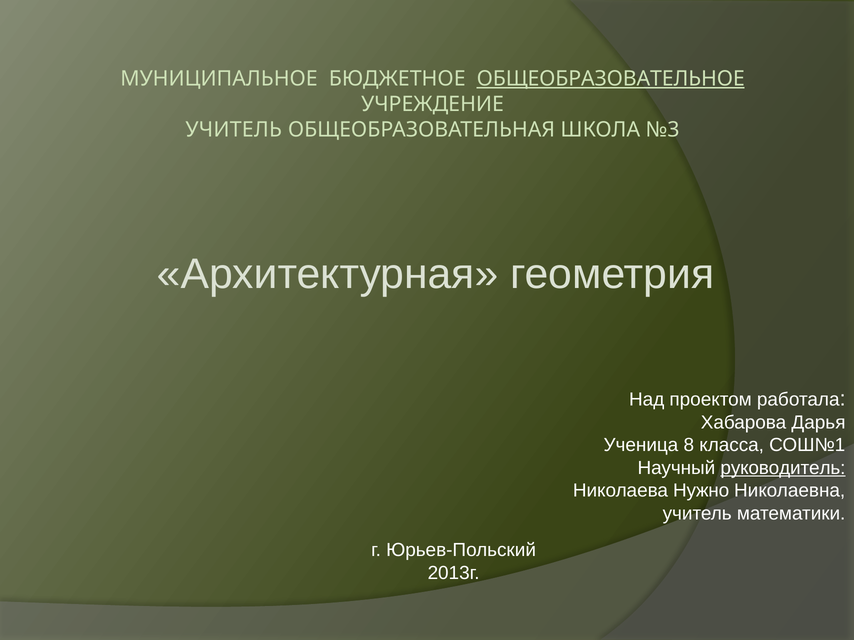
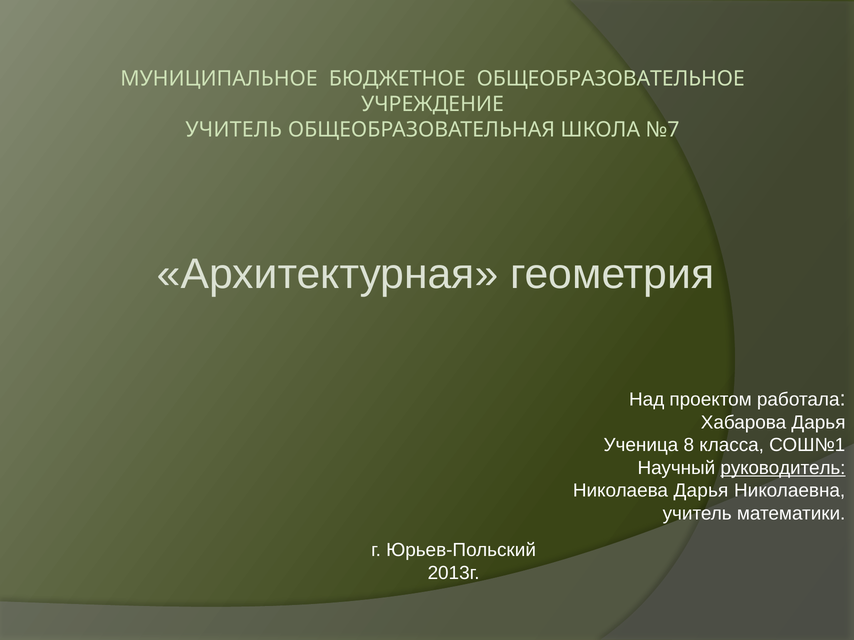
ОБЩЕОБРАЗОВАТЕЛЬНОЕ underline: present -> none (611, 79)
№3: №3 -> №7 (663, 130)
Николаева Нужно: Нужно -> Дарья (701, 491)
